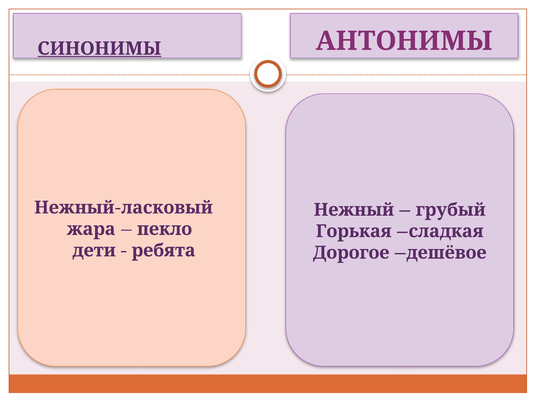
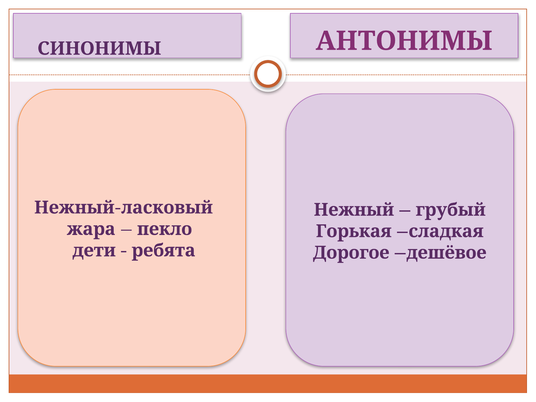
СИНОНИМЫ underline: present -> none (99, 49)
